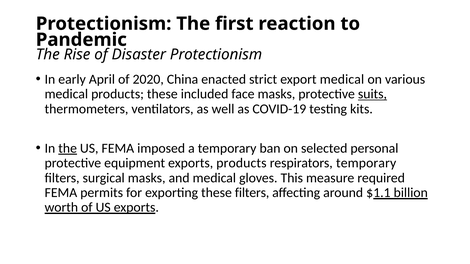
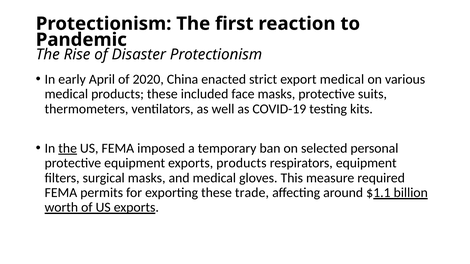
suits underline: present -> none (372, 94)
respirators temporary: temporary -> equipment (366, 163)
these filters: filters -> trade (252, 193)
